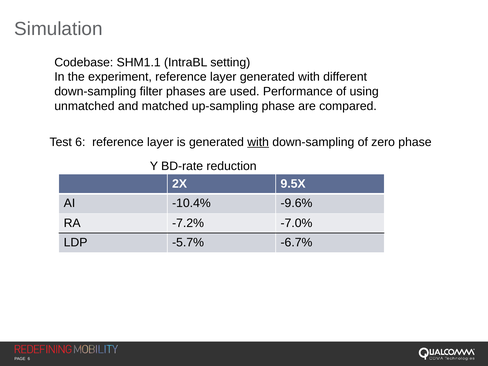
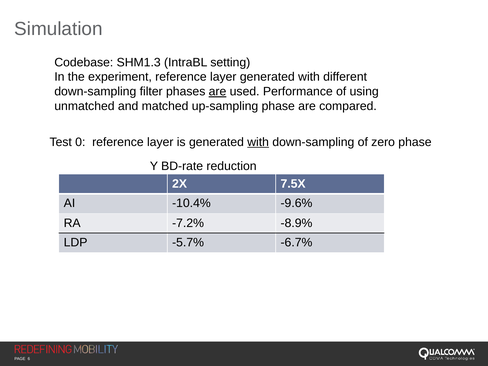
SHM1.1: SHM1.1 -> SHM1.3 (139, 62)
are underline: none -> present (218, 92)
Test 6: 6 -> 0 (80, 142)
9.5X: 9.5X -> 7.5X (293, 184)
-7.0%: -7.0% -> -8.9% (296, 223)
